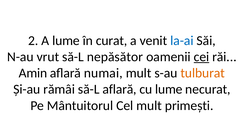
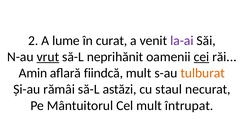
la-ai colour: blue -> purple (182, 41)
vrut underline: none -> present (48, 57)
nepăsător: nepăsător -> neprihănit (115, 57)
numai: numai -> fiindcă (103, 73)
să-L aflară: aflară -> astăzi (120, 89)
cu lume: lume -> staul (169, 89)
primești: primești -> întrupat (189, 106)
